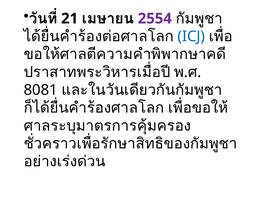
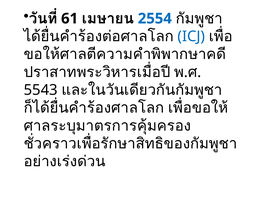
21: 21 -> 61 (70, 19)
2554 colour: purple -> blue (155, 19)
8081: 8081 -> 5543 (41, 90)
